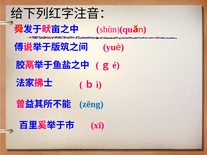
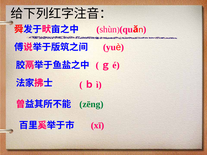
zēng colour: blue -> green (91, 104)
